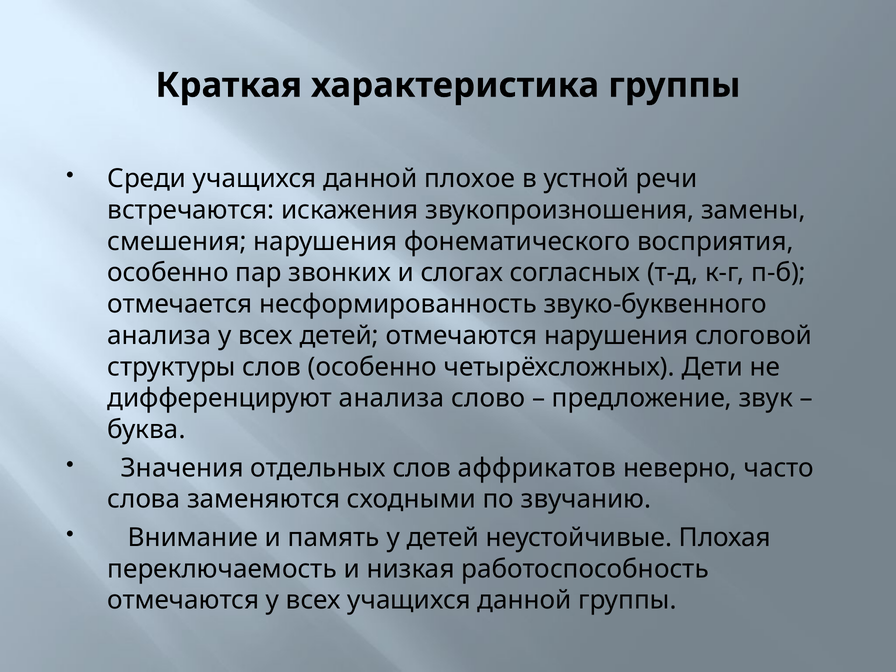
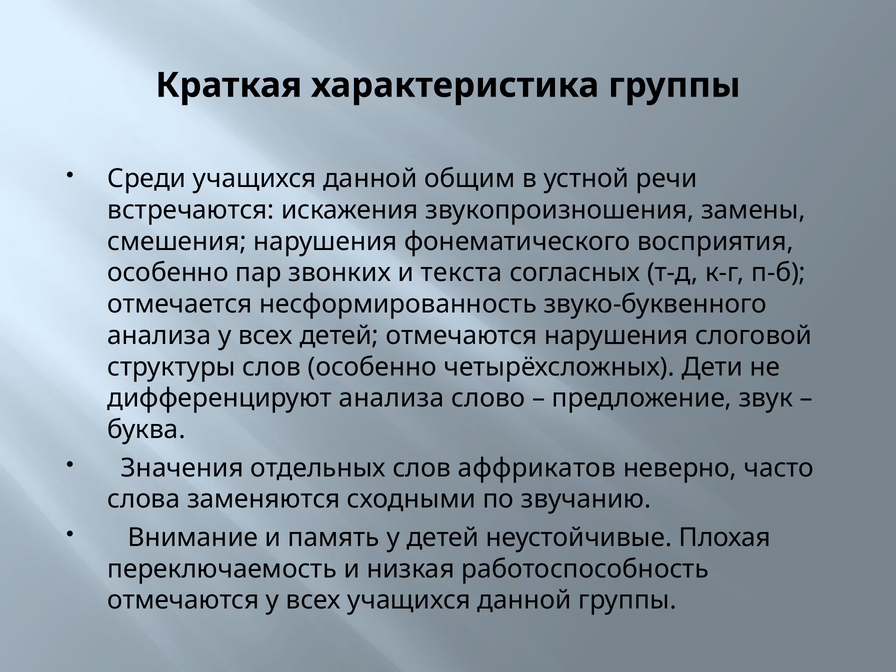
плохое: плохое -> общим (470, 179)
слогах: слогах -> текста (462, 273)
